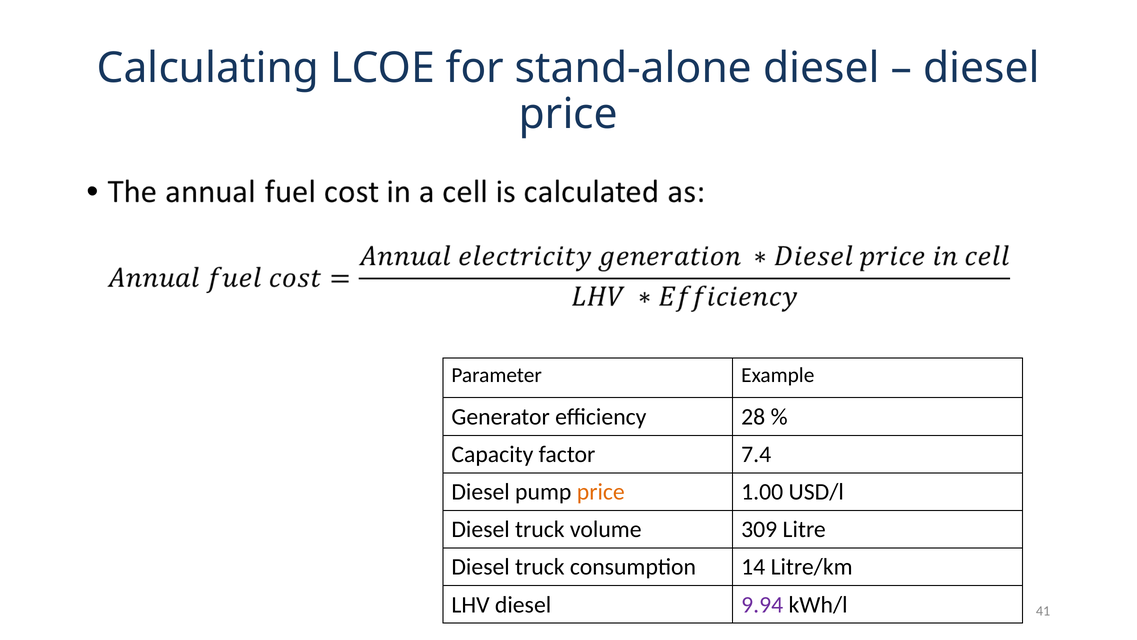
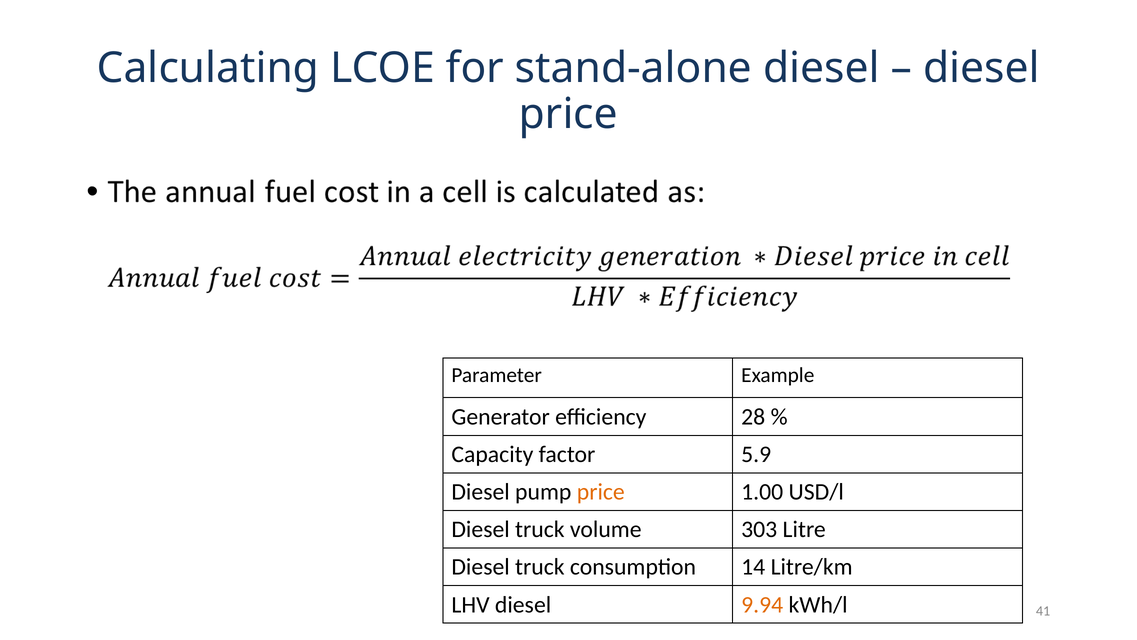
7.4: 7.4 -> 5.9 (756, 454)
309: 309 -> 303 (759, 529)
9.94 colour: purple -> orange (762, 604)
